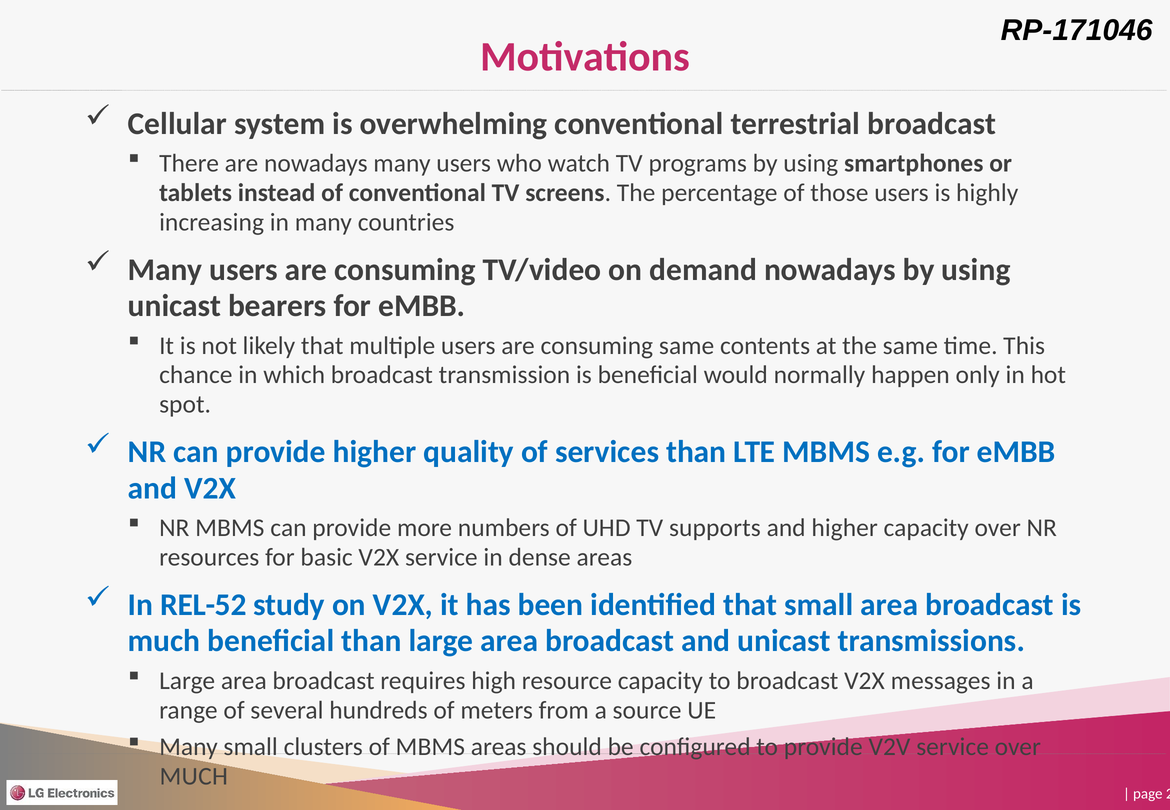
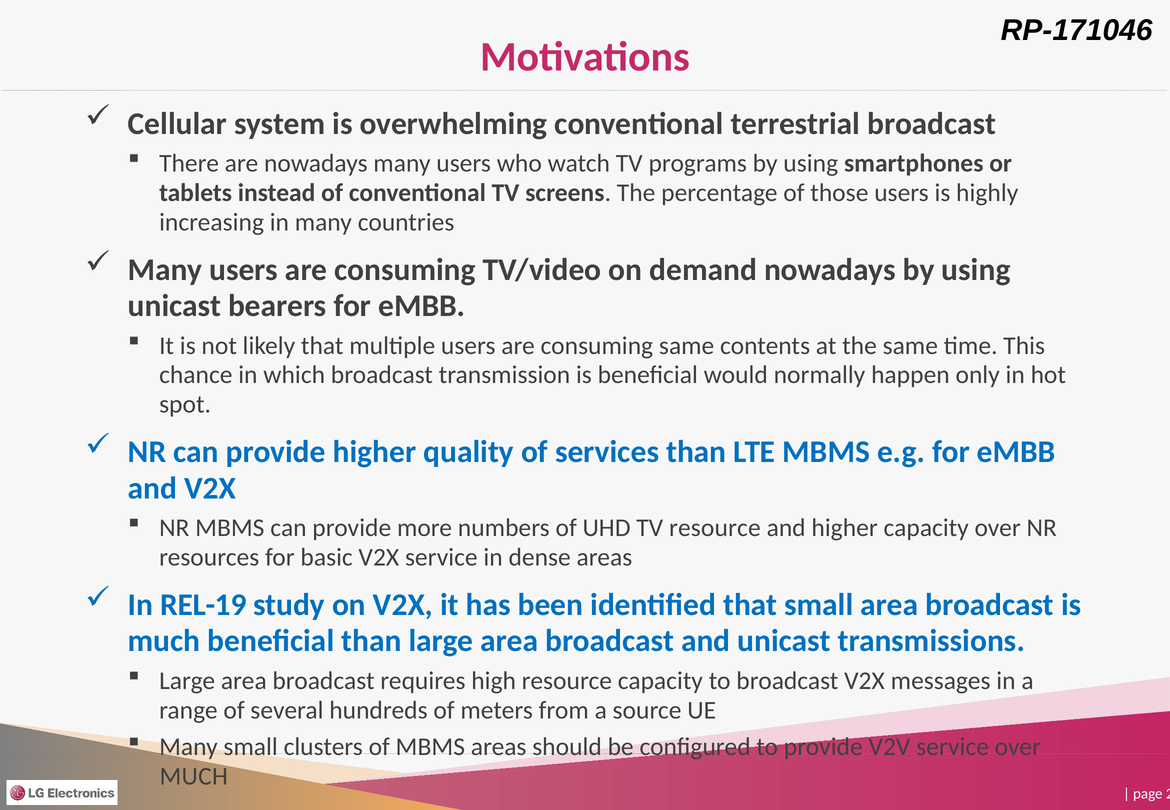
TV supports: supports -> resource (715, 528)
REL-52: REL-52 -> REL-19 (203, 605)
